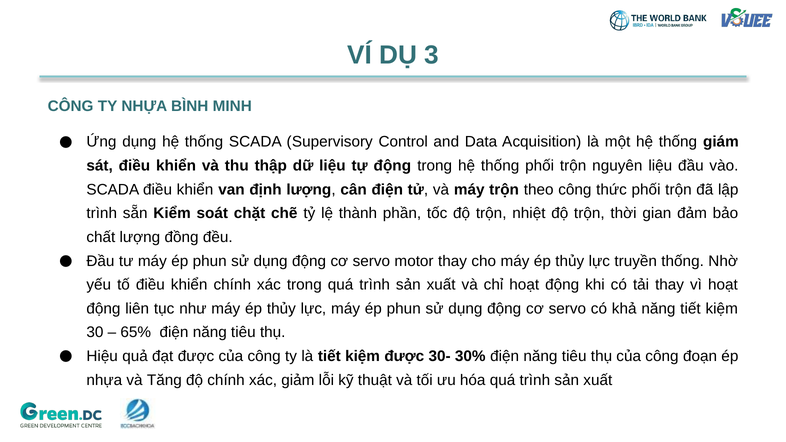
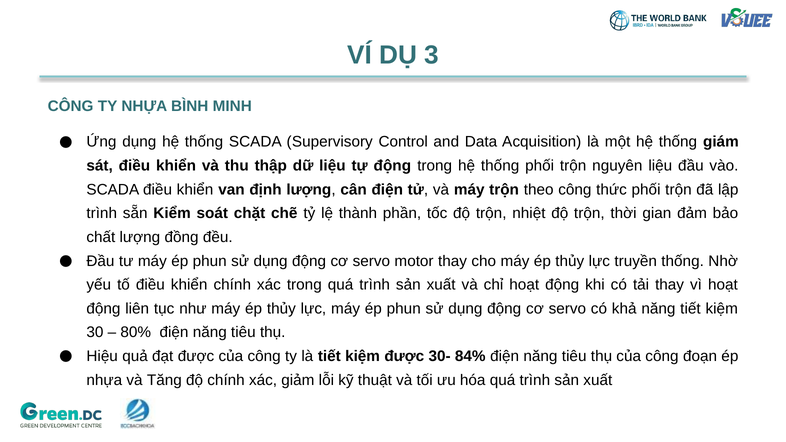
65%: 65% -> 80% (136, 333)
30%: 30% -> 84% (470, 356)
